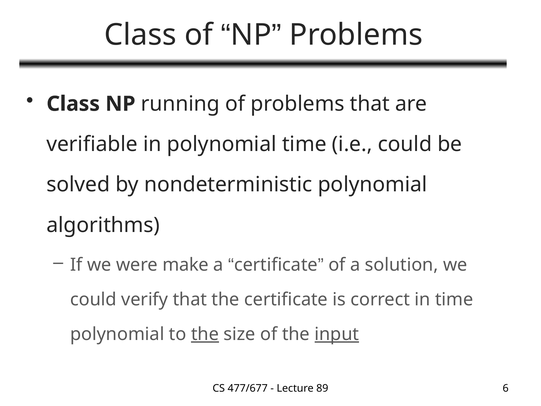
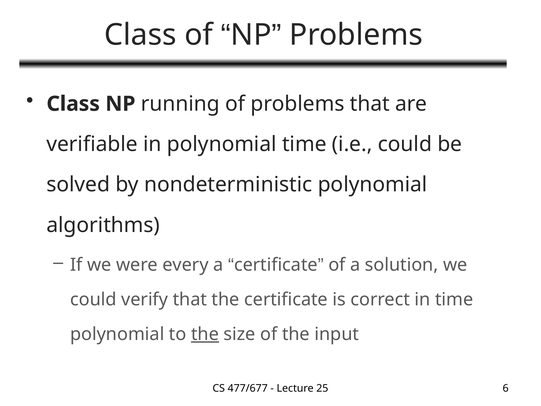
make: make -> every (186, 265)
input underline: present -> none (337, 334)
89: 89 -> 25 (322, 388)
